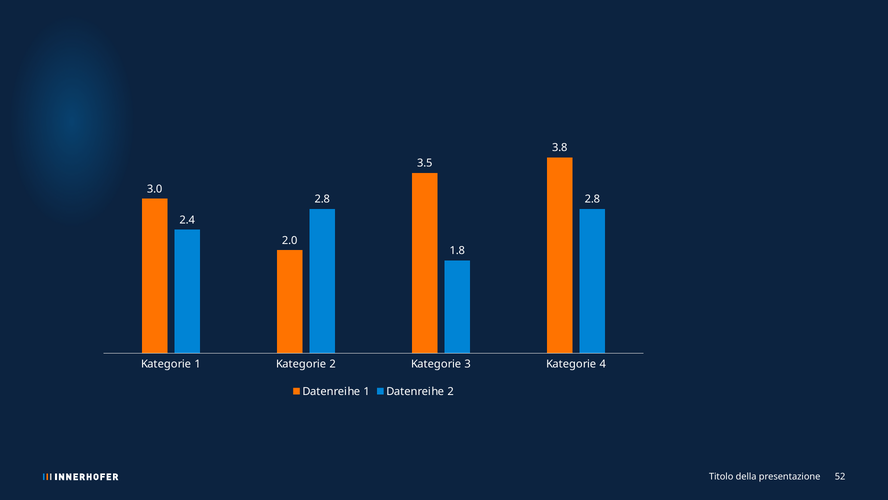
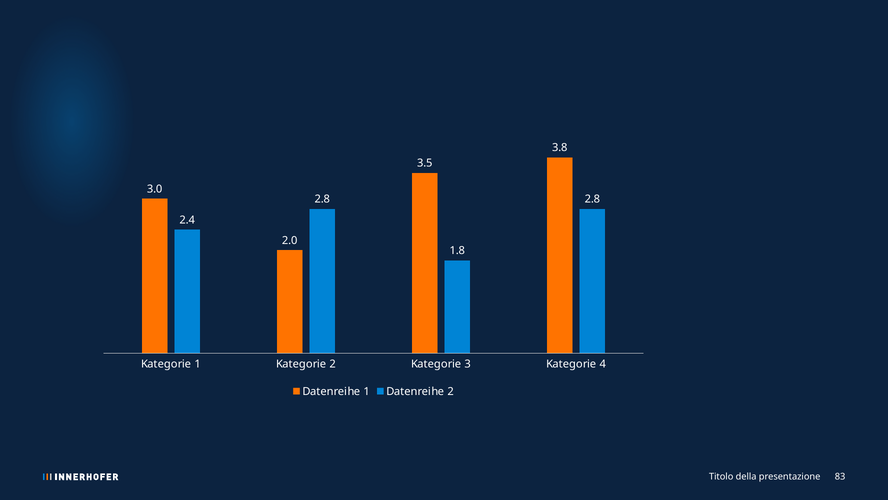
52: 52 -> 83 (840, 476)
